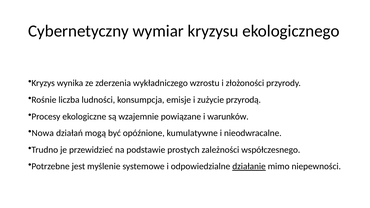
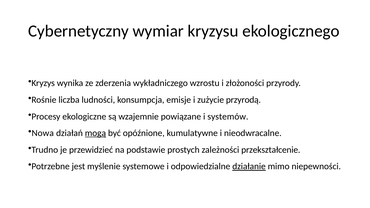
warunków: warunków -> systemów (228, 117)
mogą underline: none -> present (95, 133)
współczesnego: współczesnego -> przekształcenie (271, 150)
